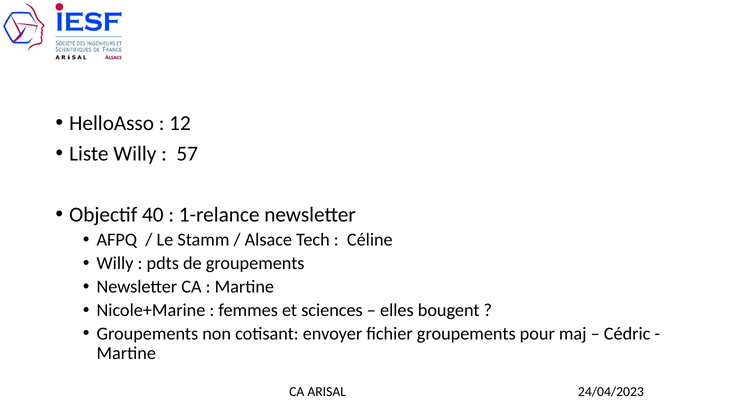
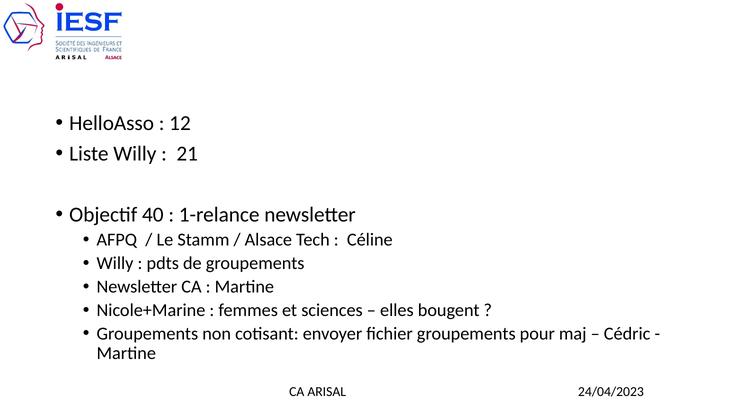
57: 57 -> 21 (187, 154)
